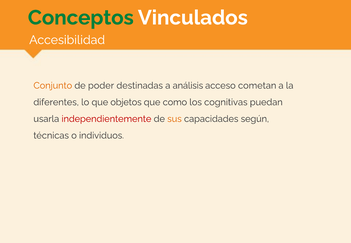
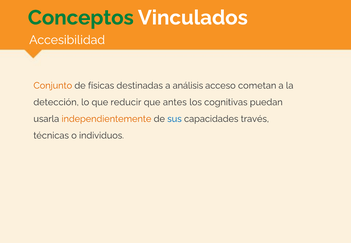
poder: poder -> físicas (101, 86)
diferentes: diferentes -> detección (56, 102)
objetos: objetos -> reducir (126, 102)
como: como -> antes (175, 102)
independientemente colour: red -> orange (106, 119)
sus colour: orange -> blue (174, 119)
según: según -> través (255, 119)
